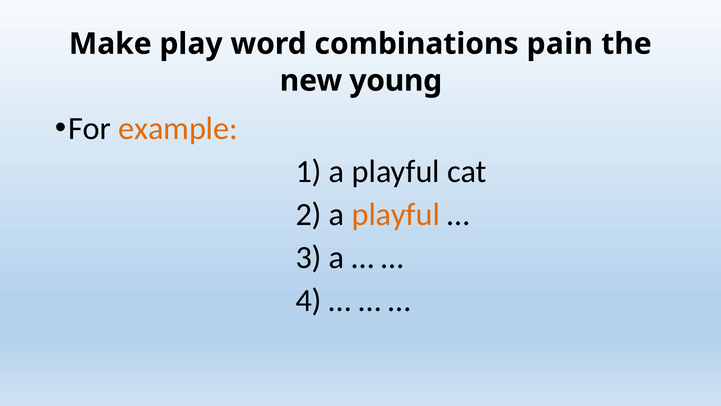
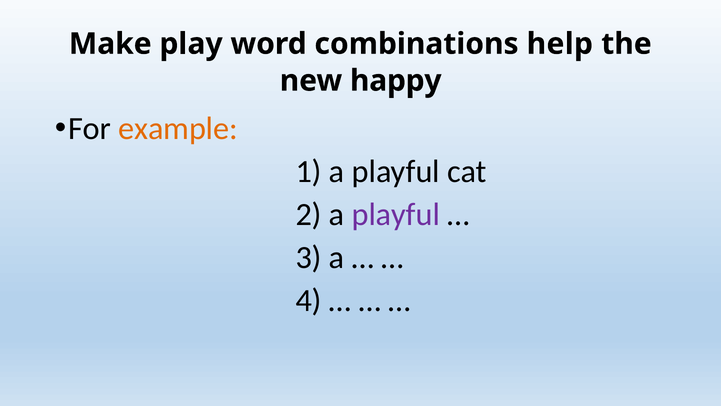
pain: pain -> help (560, 44)
young: young -> happy (396, 81)
playful colour: orange -> purple (396, 214)
